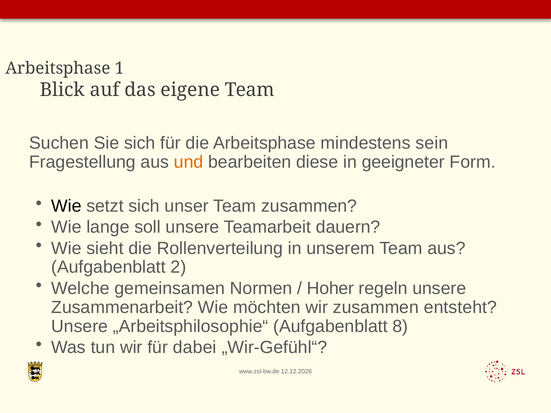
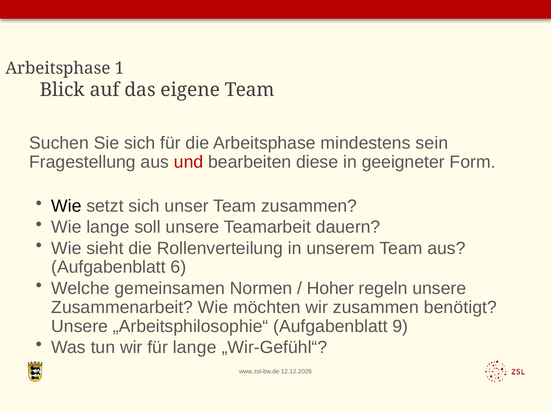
und colour: orange -> red (189, 162)
2: 2 -> 6 (178, 267)
entsteht: entsteht -> benötigt (460, 307)
8: 8 -> 9 (400, 326)
für dabei: dabei -> lange (195, 347)
